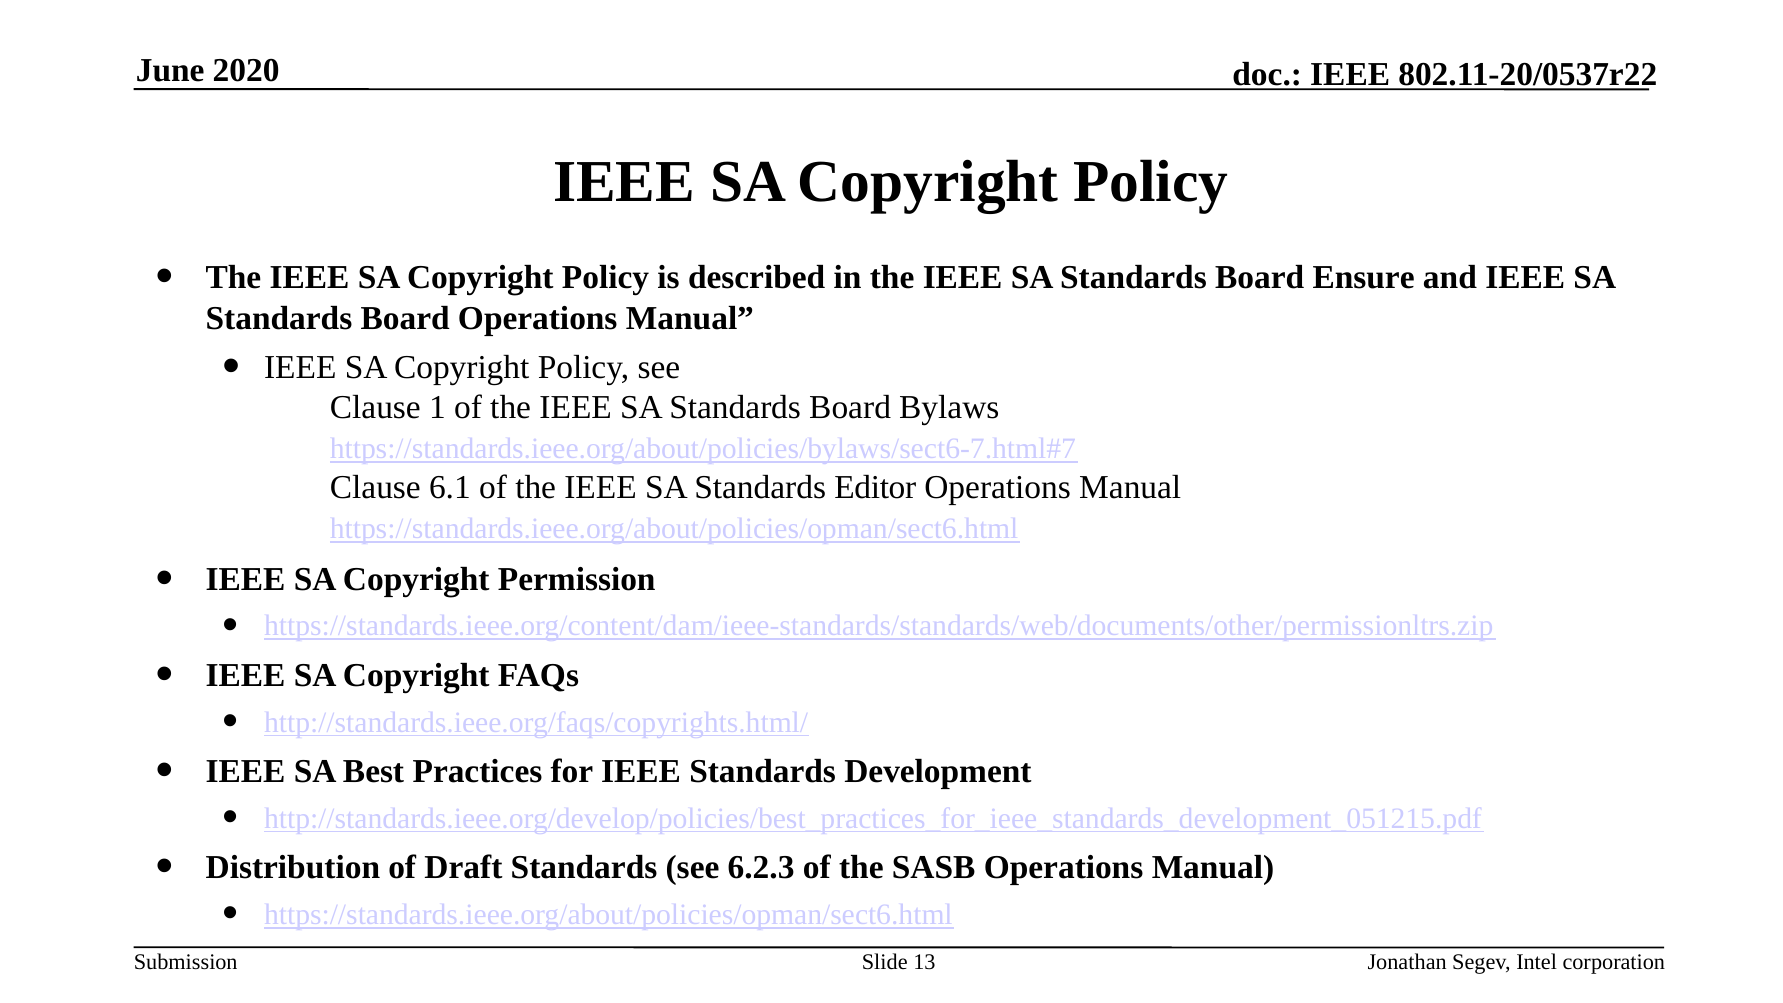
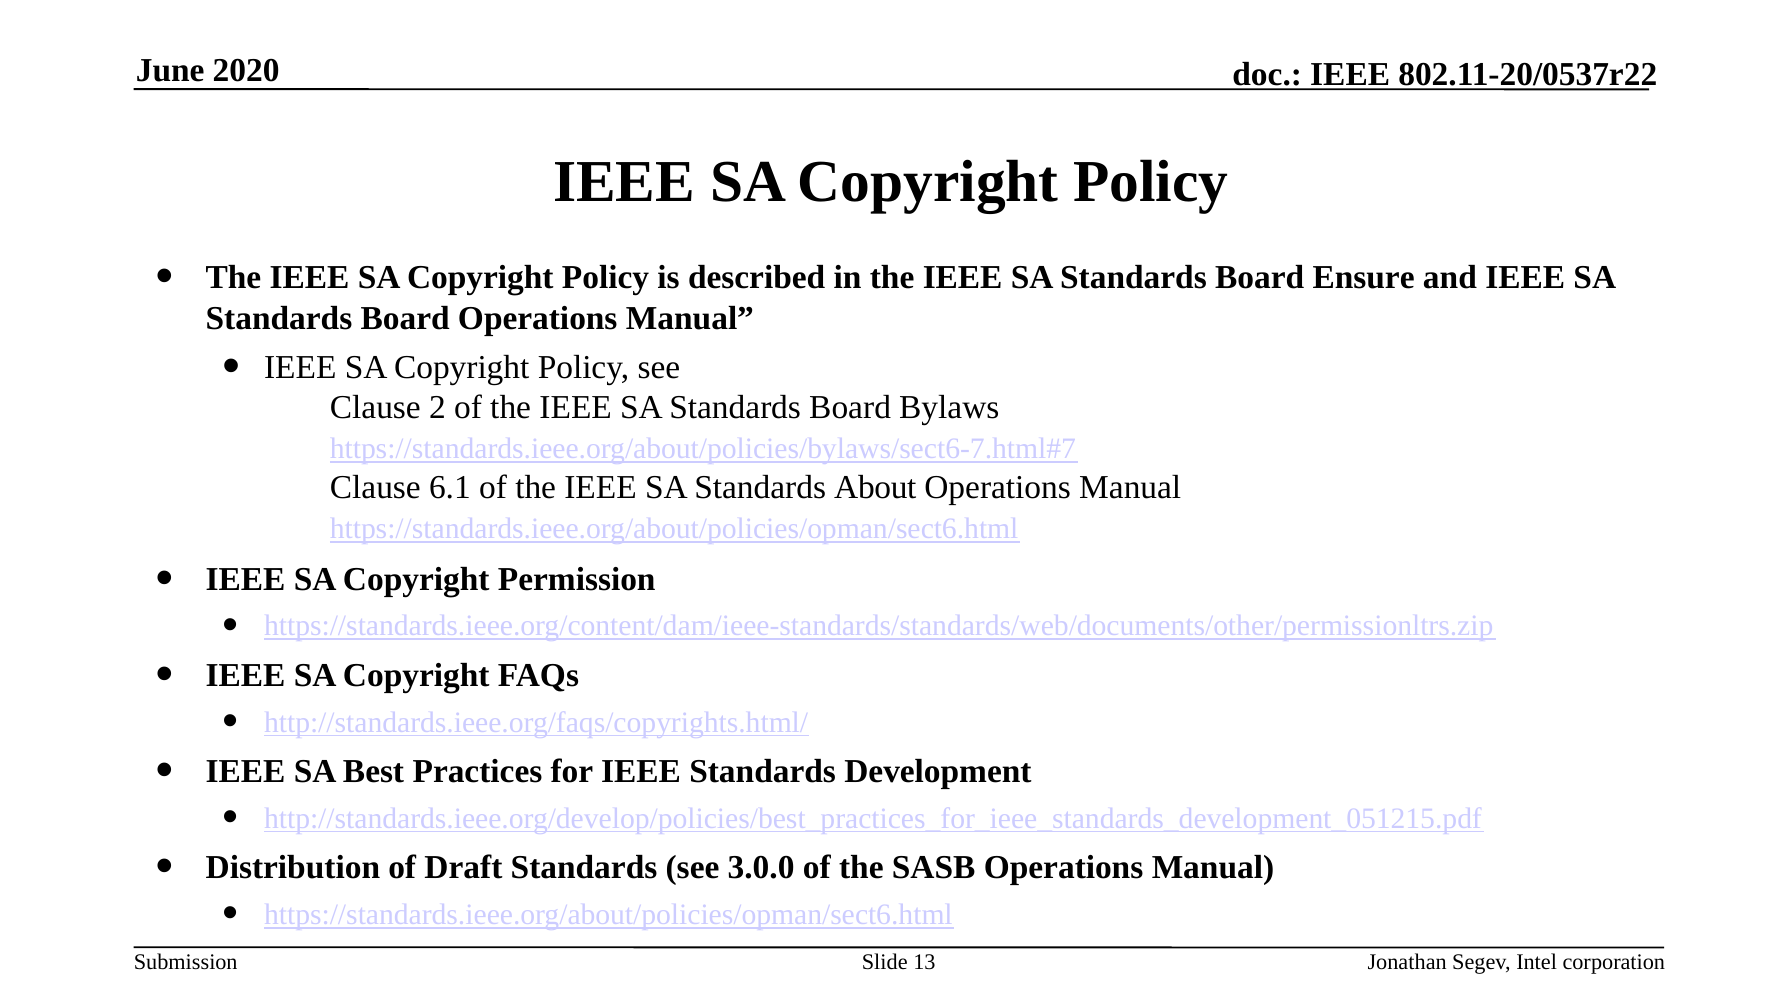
1: 1 -> 2 (437, 407)
Editor: Editor -> About (875, 488)
6.2.3: 6.2.3 -> 3.0.0 (761, 868)
